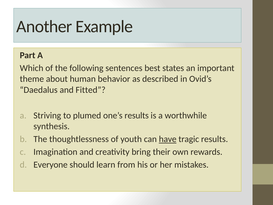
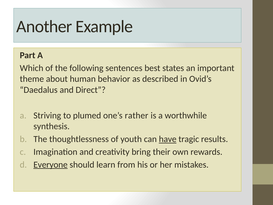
Fitted: Fitted -> Direct (91, 90)
one’s results: results -> rather (137, 115)
Everyone underline: none -> present (51, 164)
